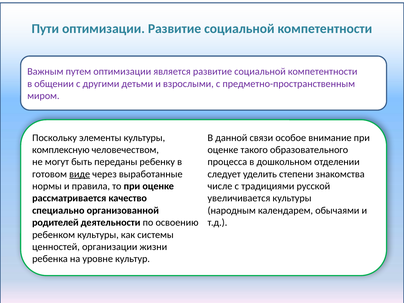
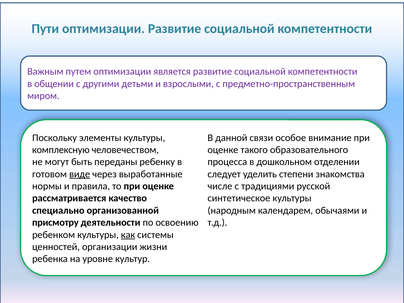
увеличивается: увеличивается -> синтетическое (239, 198)
родителей: родителей -> присмотру (55, 223)
как underline: none -> present (128, 235)
